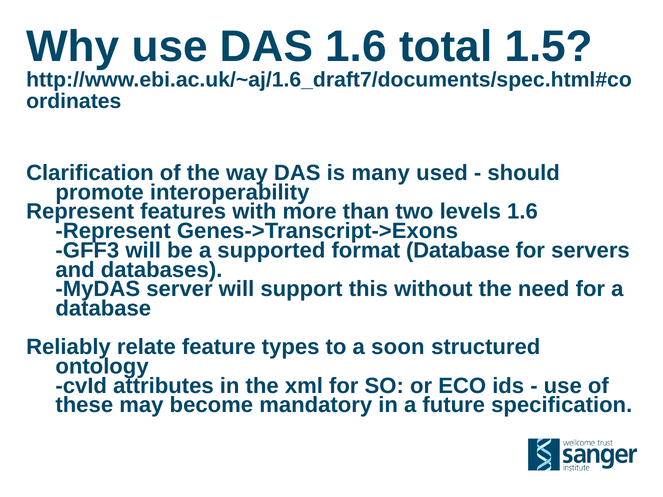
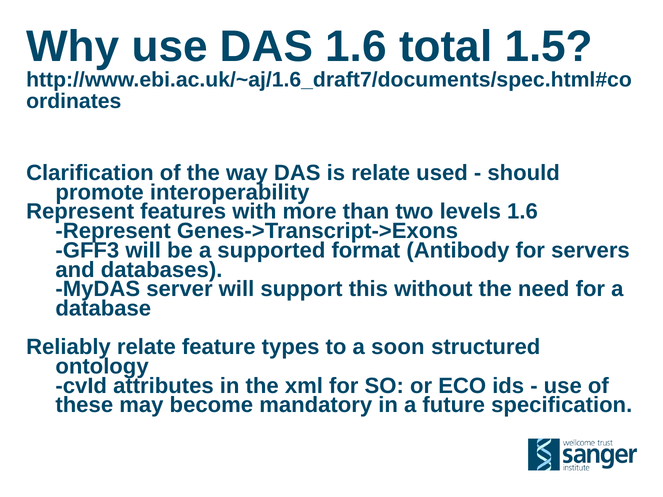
is many: many -> relate (381, 173)
format Database: Database -> Antibody (458, 250)
